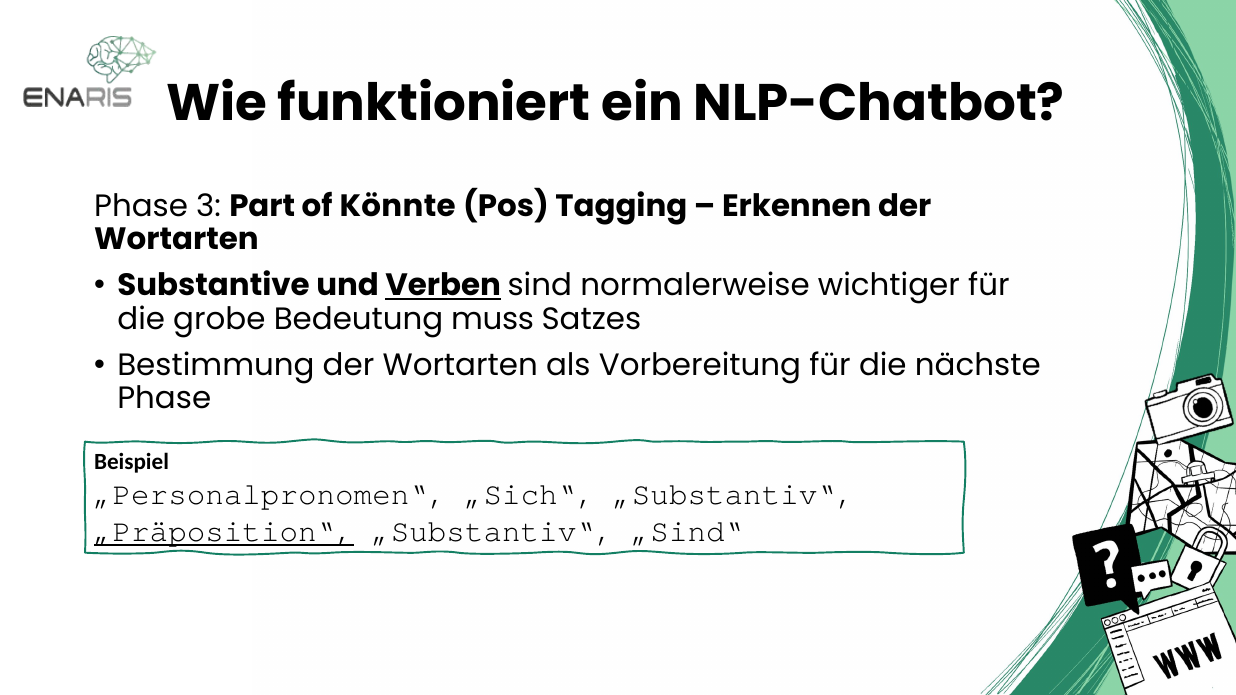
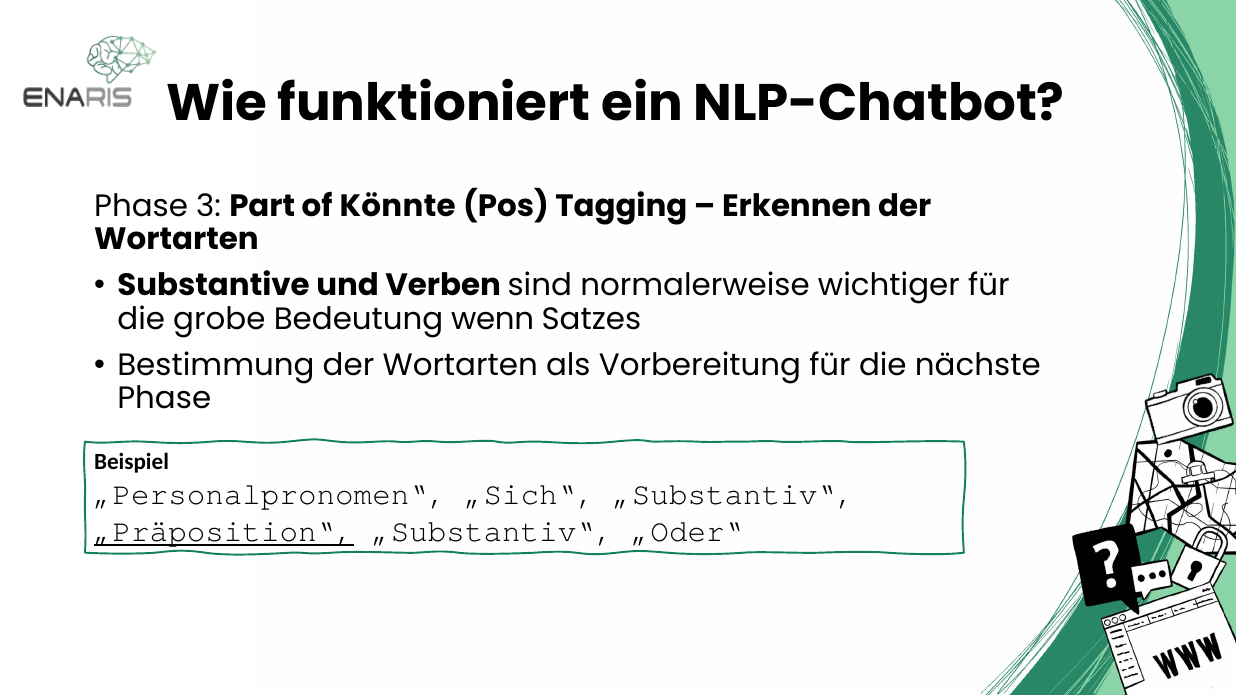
Verben underline: present -> none (443, 286)
muss: muss -> wenn (493, 319)
„Sind“: „Sind“ -> „Oder“ (688, 532)
